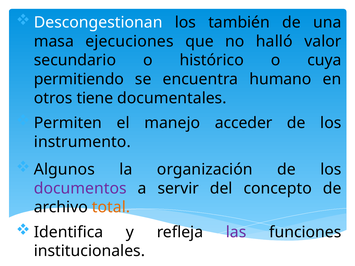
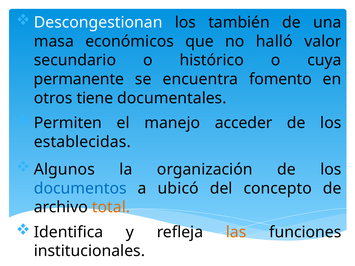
ejecuciones: ejecuciones -> económicos (130, 41)
permitiendo: permitiendo -> permanente (79, 79)
humano: humano -> fomento (280, 79)
instrumento: instrumento -> establecidas (82, 142)
documentos colour: purple -> blue (80, 189)
servir: servir -> ubicó (178, 189)
las colour: purple -> orange (236, 232)
